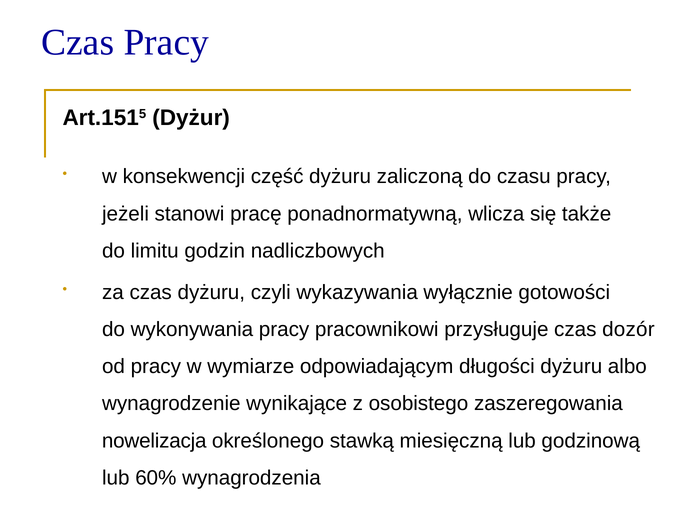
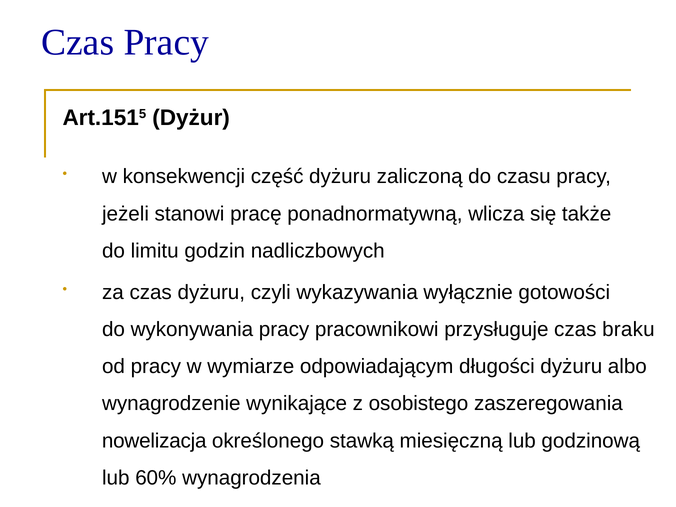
dozór: dozór -> braku (628, 329)
